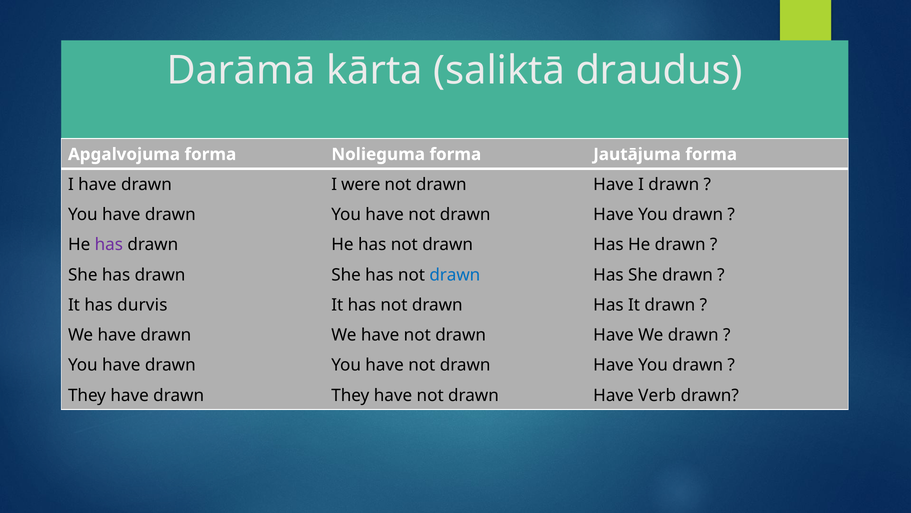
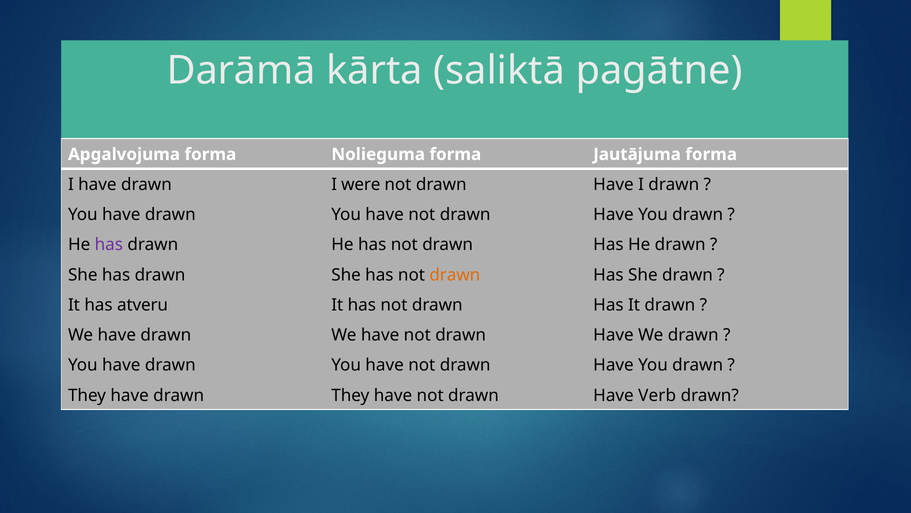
draudus: draudus -> pagātne (659, 70)
drawn colour: blue -> orange (455, 275)
durvis: durvis -> atveru (143, 305)
